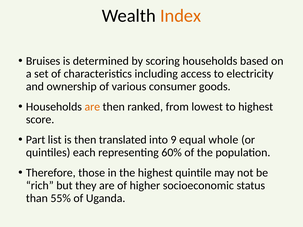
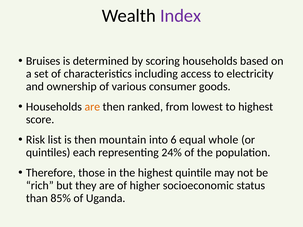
Index colour: orange -> purple (181, 16)
Part: Part -> Risk (35, 140)
translated: translated -> mountain (123, 140)
9: 9 -> 6 (174, 140)
60%: 60% -> 24% (172, 153)
55%: 55% -> 85% (61, 198)
